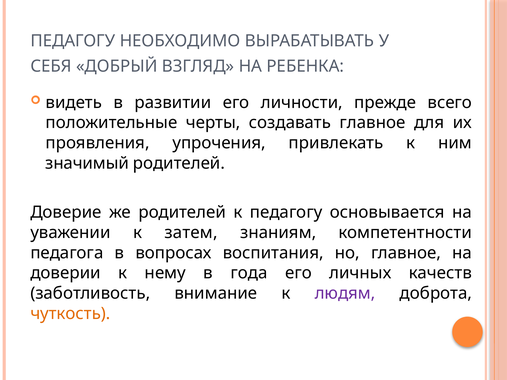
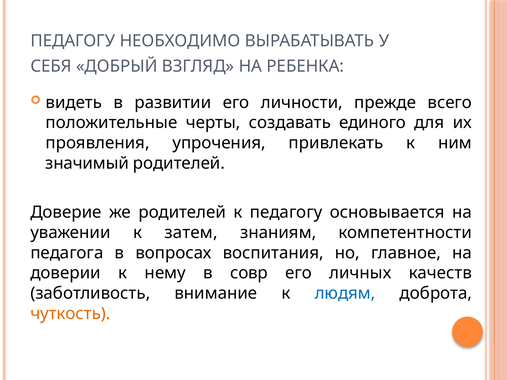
создавать главное: главное -> единого (373, 123)
года: года -> совр (249, 273)
людям colour: purple -> blue (345, 294)
